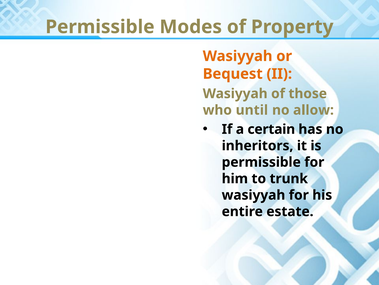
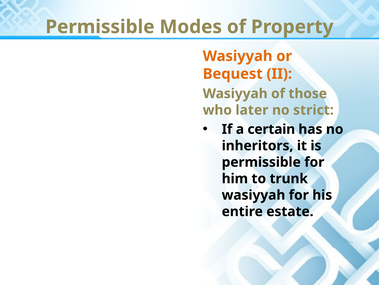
until: until -> later (252, 110)
allow: allow -> strict (313, 110)
